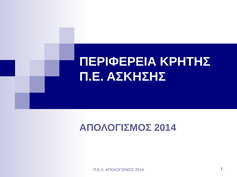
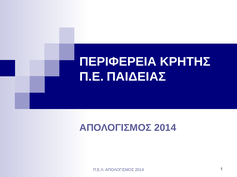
ΑΣΚΗΣΗΣ: ΑΣΚΗΣΗΣ -> ΠΑΙΔΕΙΑΣ (136, 77)
